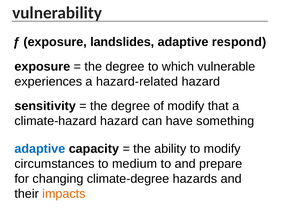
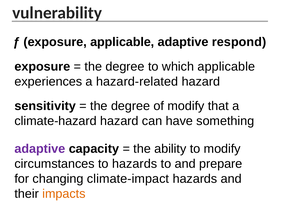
exposure landslides: landslides -> applicable (122, 42)
which vulnerable: vulnerable -> applicable (226, 67)
adaptive colour: blue -> purple (40, 149)
to medium: medium -> hazards (135, 164)
climate-degree: climate-degree -> climate-impact (128, 179)
